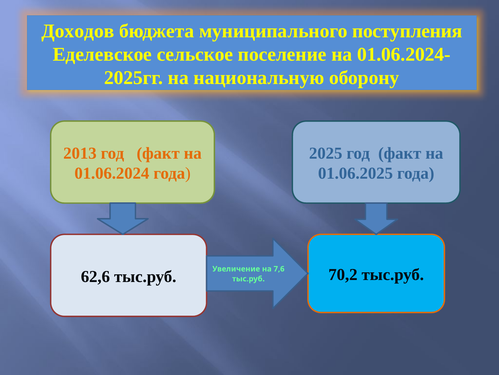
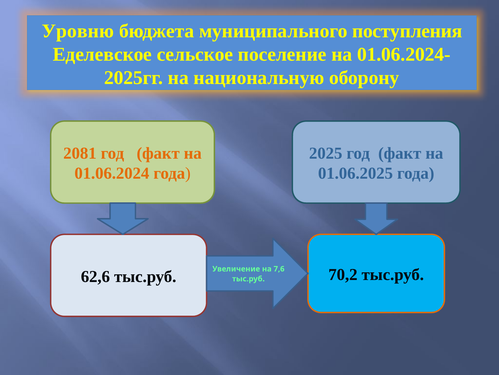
Доходов: Доходов -> Уровню (78, 31)
2013: 2013 -> 2081 (80, 153)
